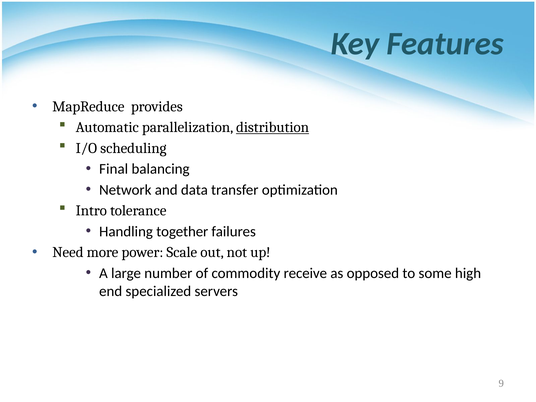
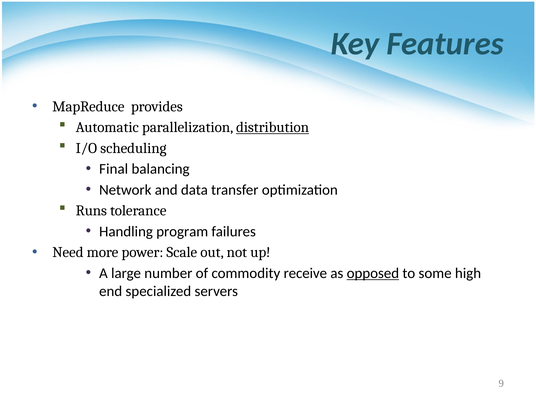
Intro: Intro -> Runs (91, 211)
together: together -> program (182, 232)
opposed underline: none -> present (373, 273)
